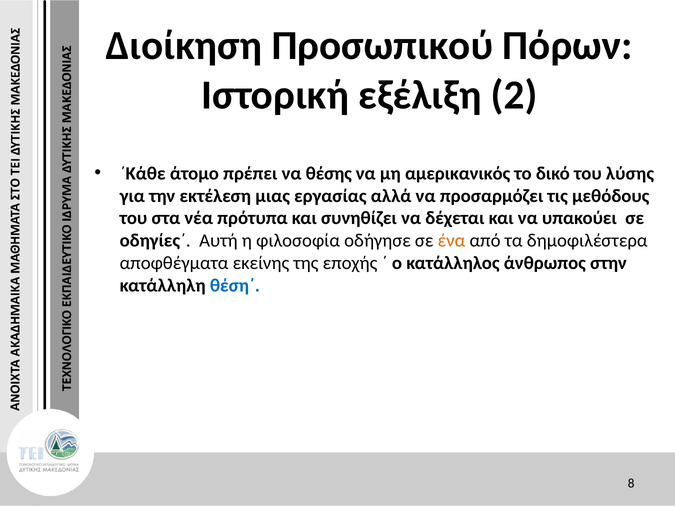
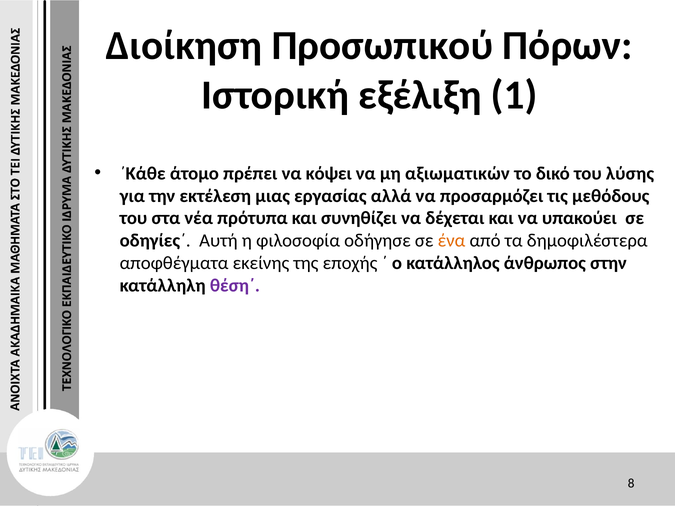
2: 2 -> 1 (514, 95)
θέσης: θέσης -> κόψει (329, 173)
αμερικανικός: αμερικανικός -> αξιωματικών (457, 173)
θέση΄ colour: blue -> purple (235, 286)
